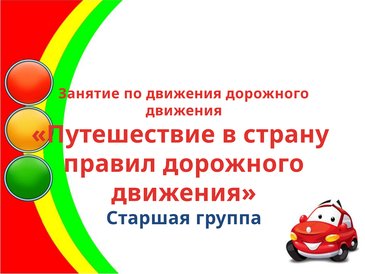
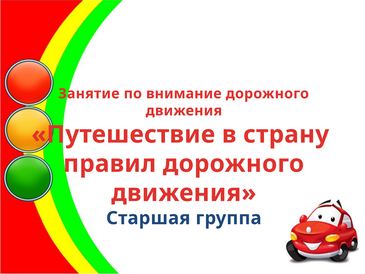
по движения: движения -> внимание (184, 94)
